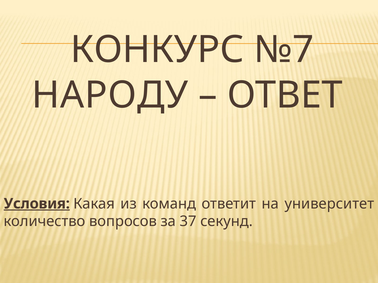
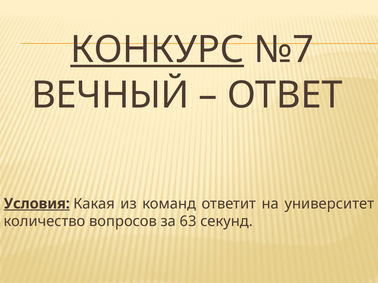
КОНКУРС underline: none -> present (157, 50)
НАРОДУ: НАРОДУ -> ВЕЧНЫЙ (110, 95)
37: 37 -> 63 (188, 222)
